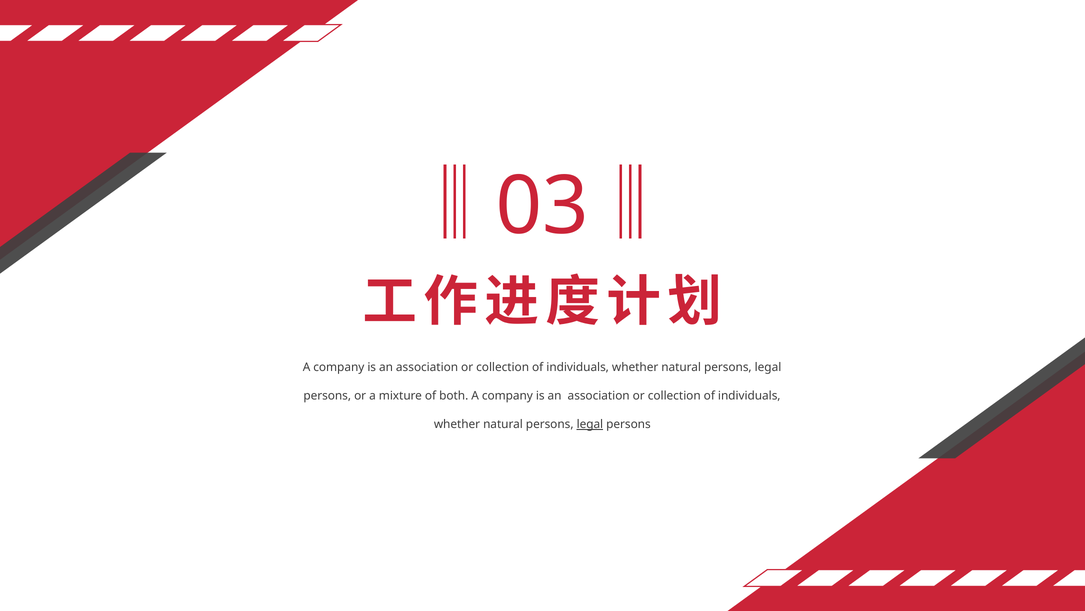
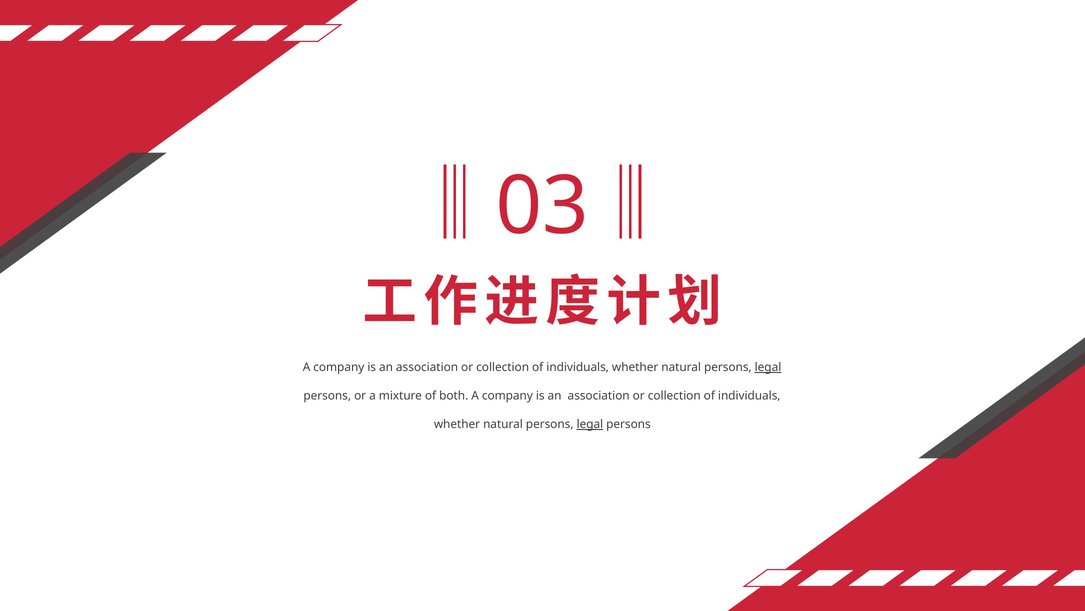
legal underline: none -> present (768, 367)
